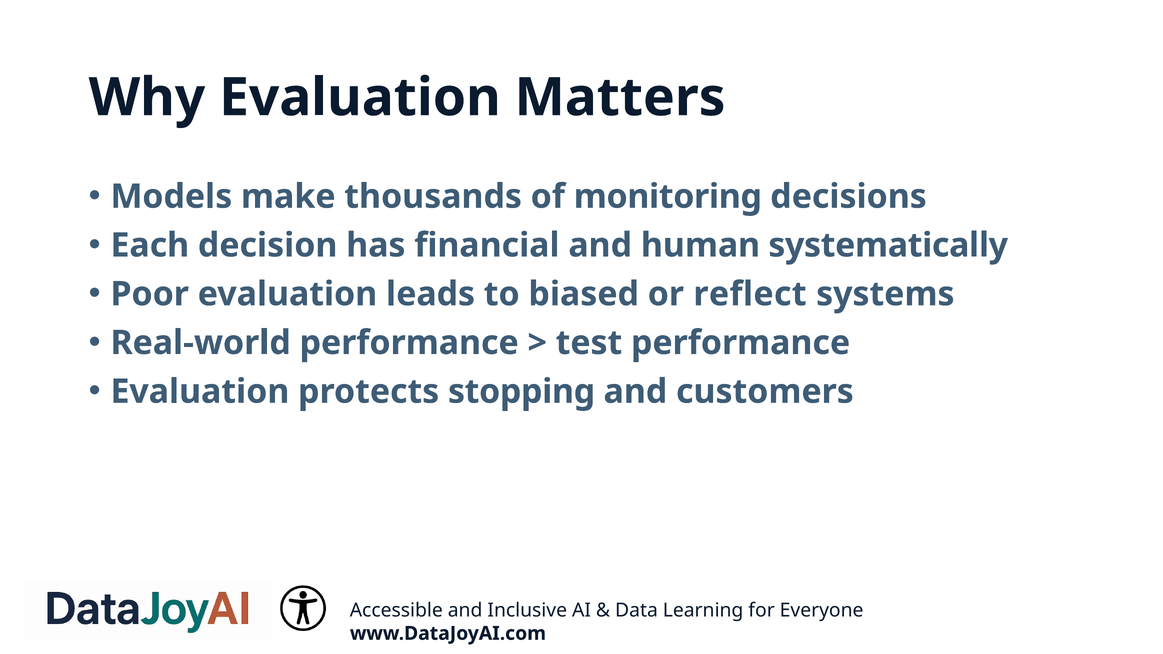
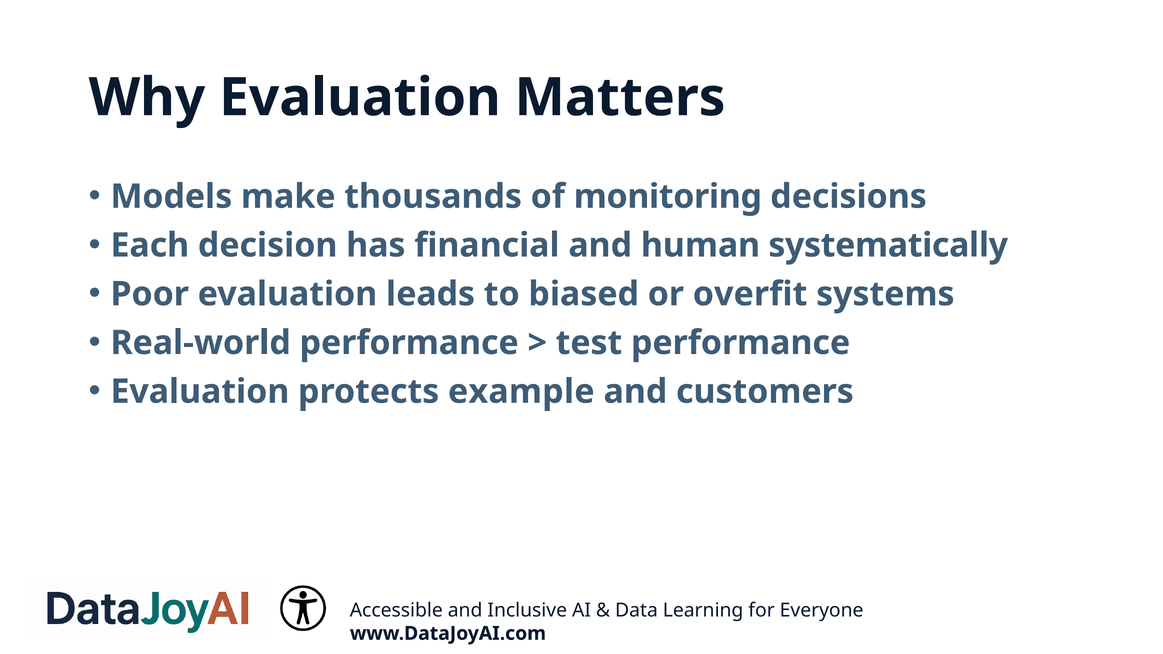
reflect: reflect -> overfit (750, 294)
stopping: stopping -> example (521, 392)
